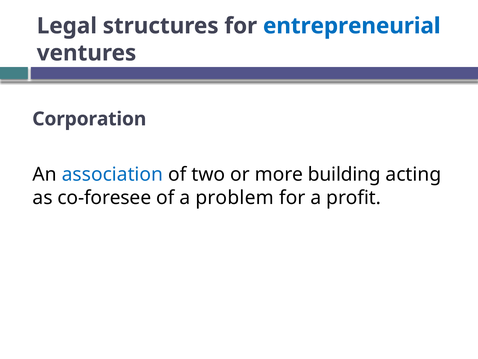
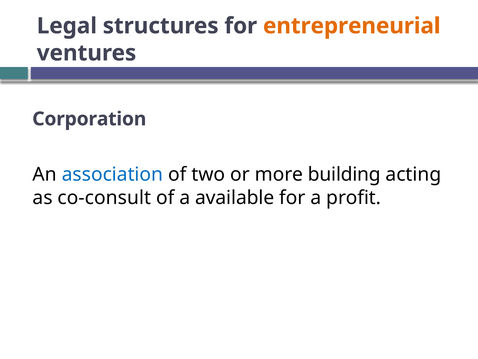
entrepreneurial colour: blue -> orange (352, 26)
co-foresee: co-foresee -> co-consult (104, 197)
problem: problem -> available (235, 197)
